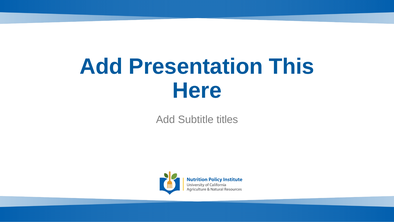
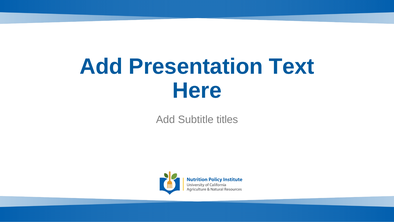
This: This -> Text (292, 67)
